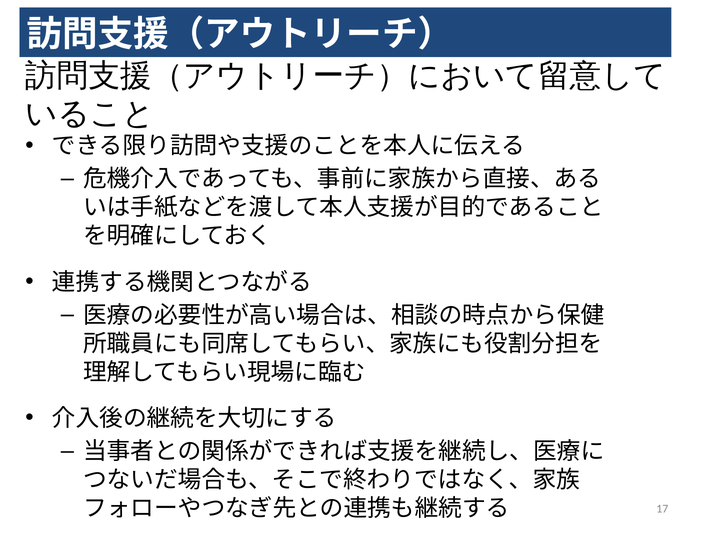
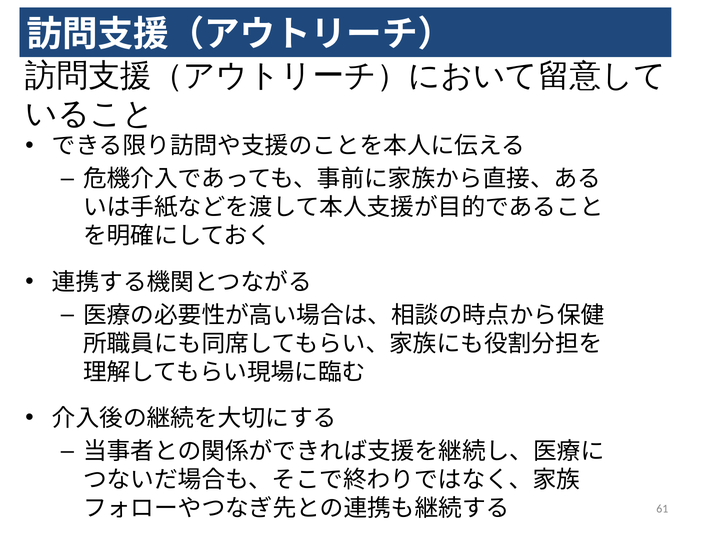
17: 17 -> 61 (662, 509)
